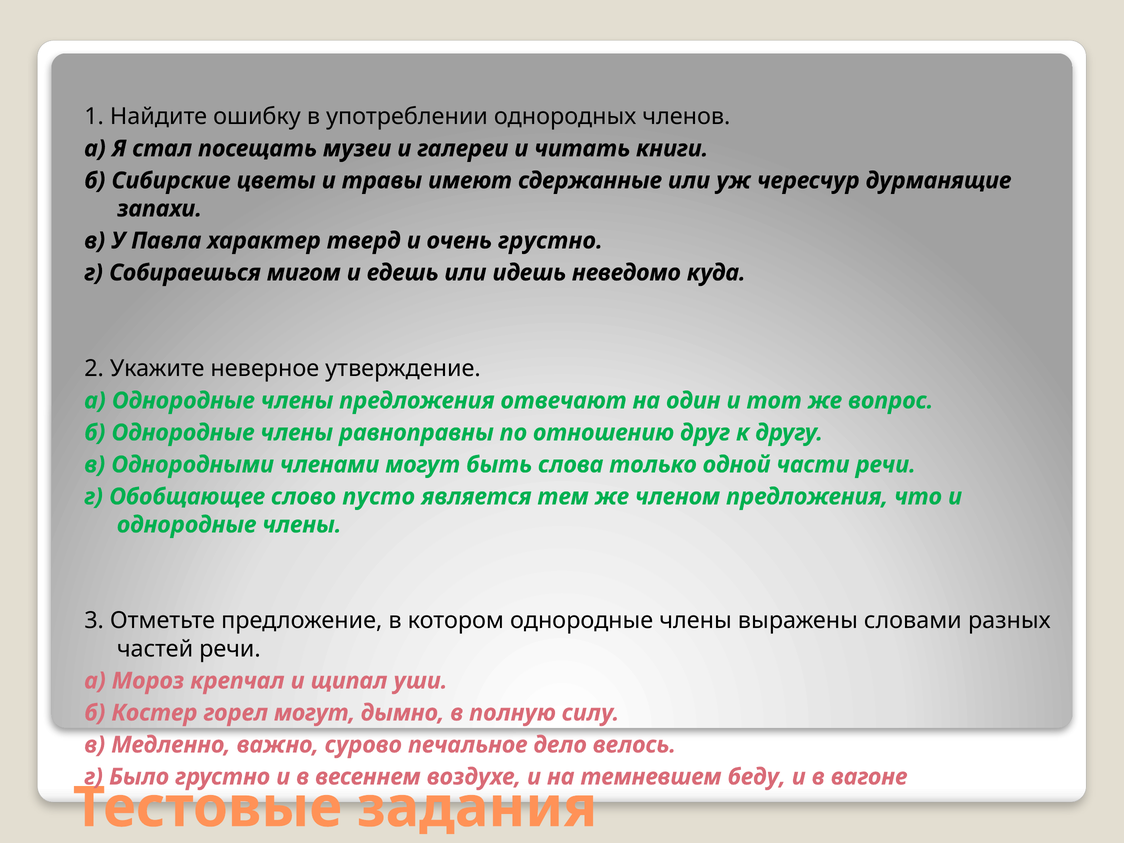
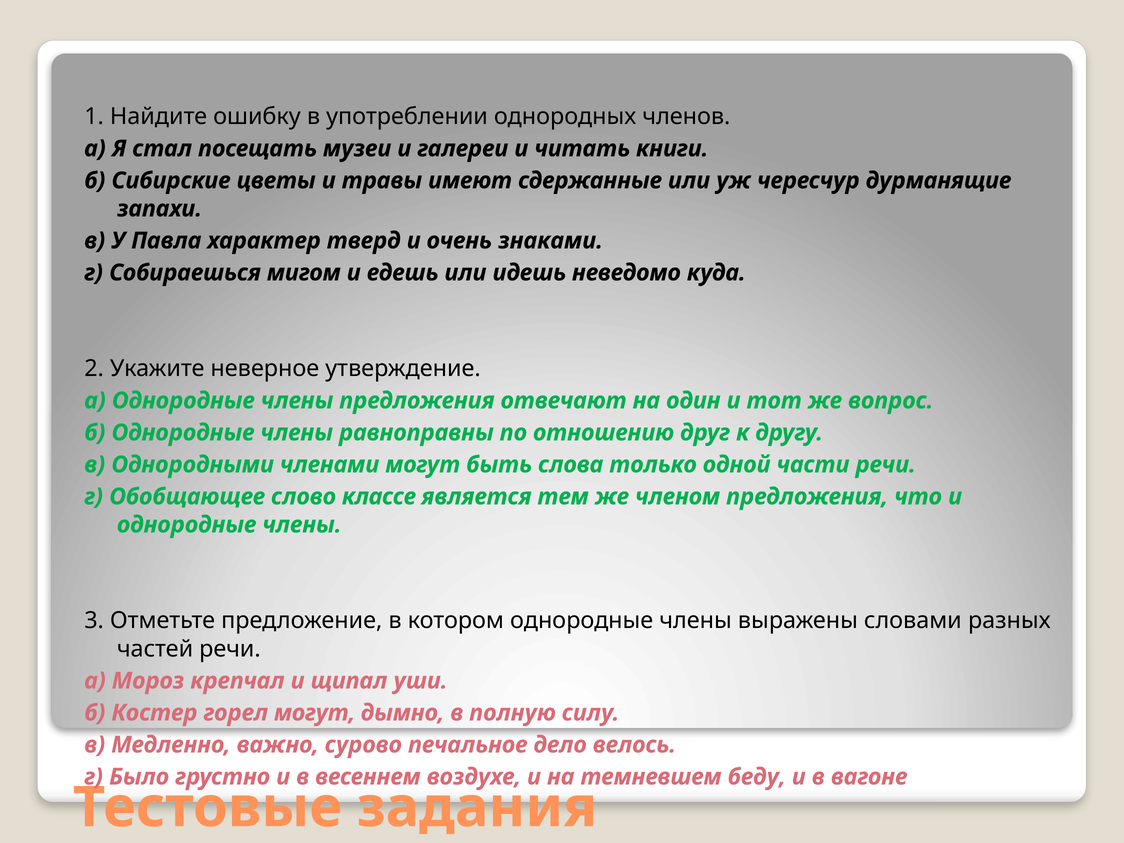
очень грустно: грустно -> знаками (550, 241)
пусто: пусто -> классе (379, 497)
